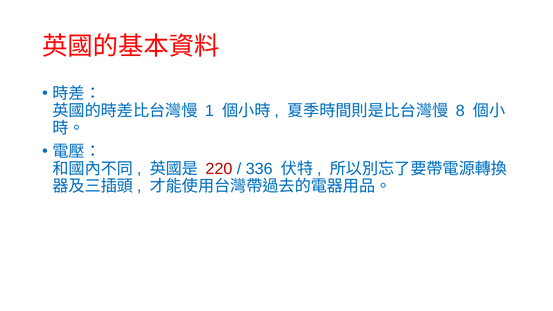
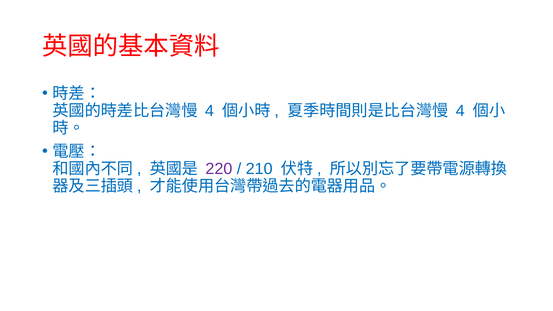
1: 1 -> 4 (209, 111)
8: 8 -> 4 (460, 111)
220 colour: red -> purple (219, 169)
336: 336 -> 210 (259, 169)
